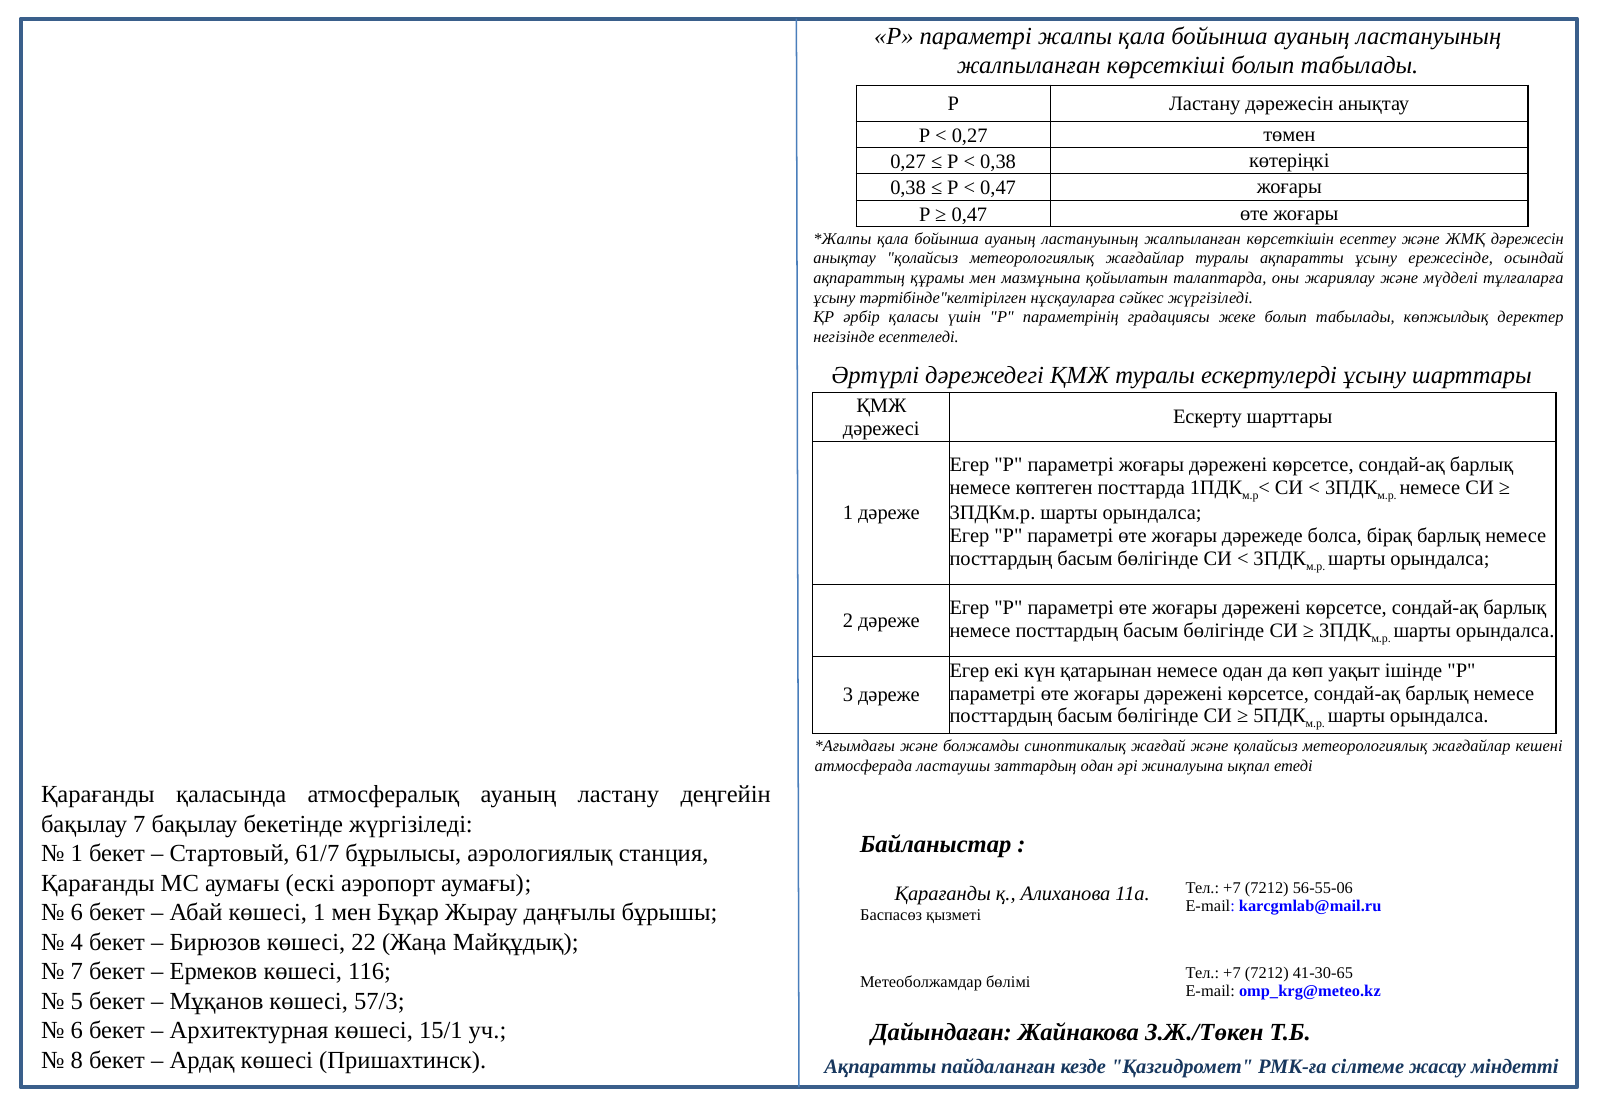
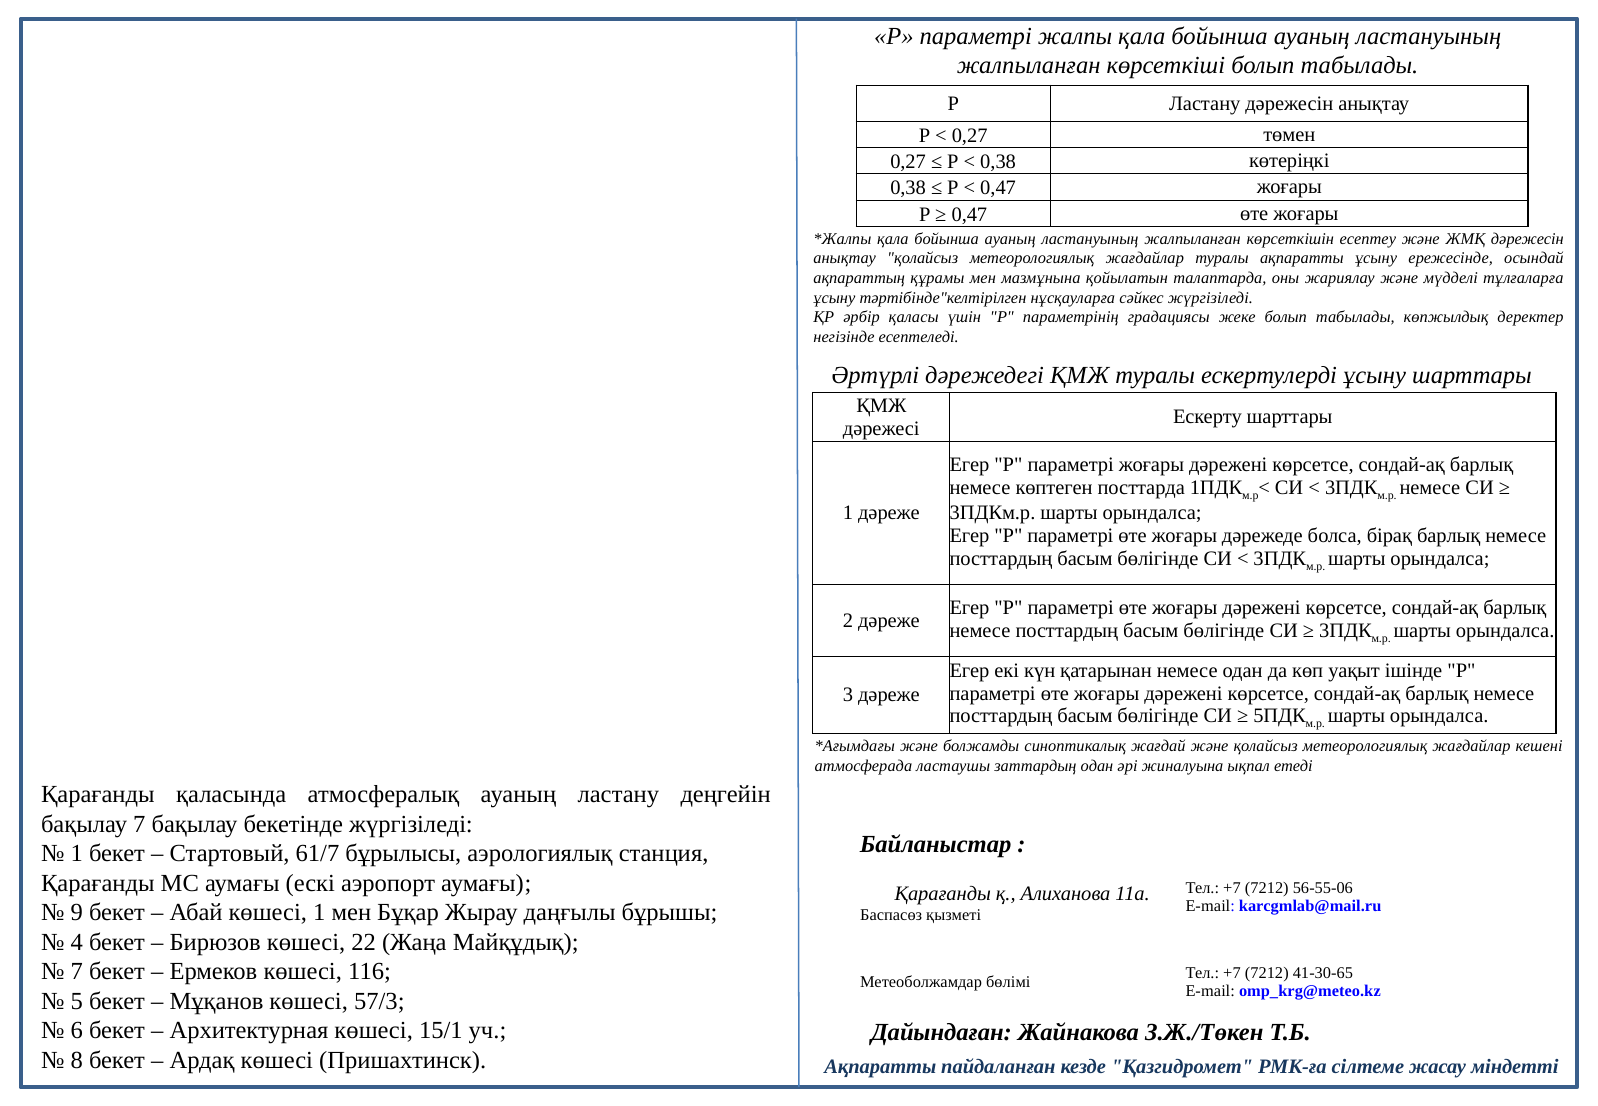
6: 6 -> 9 (77, 913)
